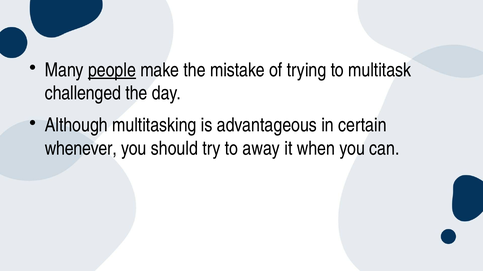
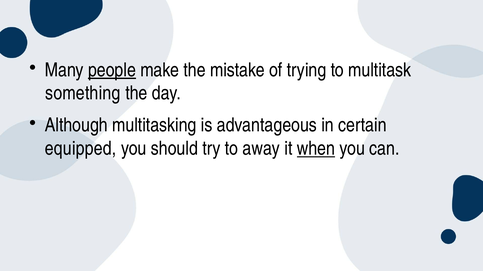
challenged: challenged -> something (83, 93)
whenever: whenever -> equipped (81, 149)
when underline: none -> present (316, 149)
